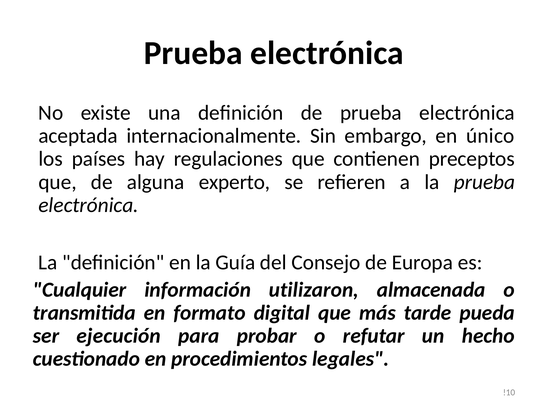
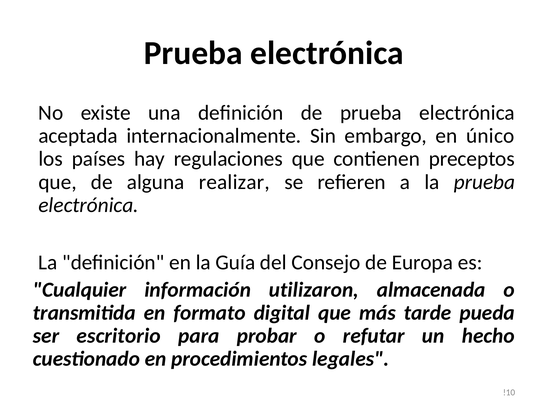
experto: experto -> realizar (234, 182)
ejecución: ejecución -> escritorio (119, 336)
